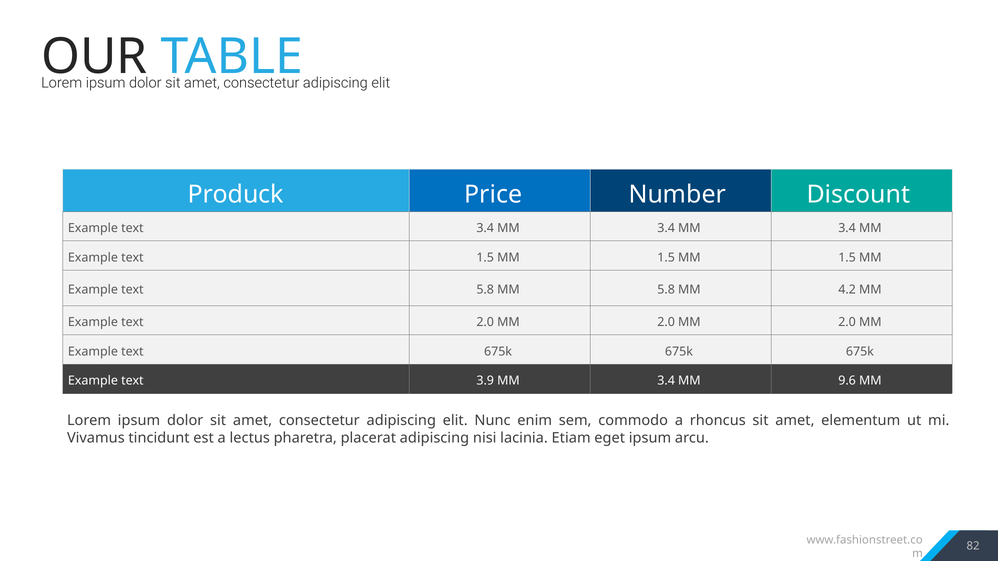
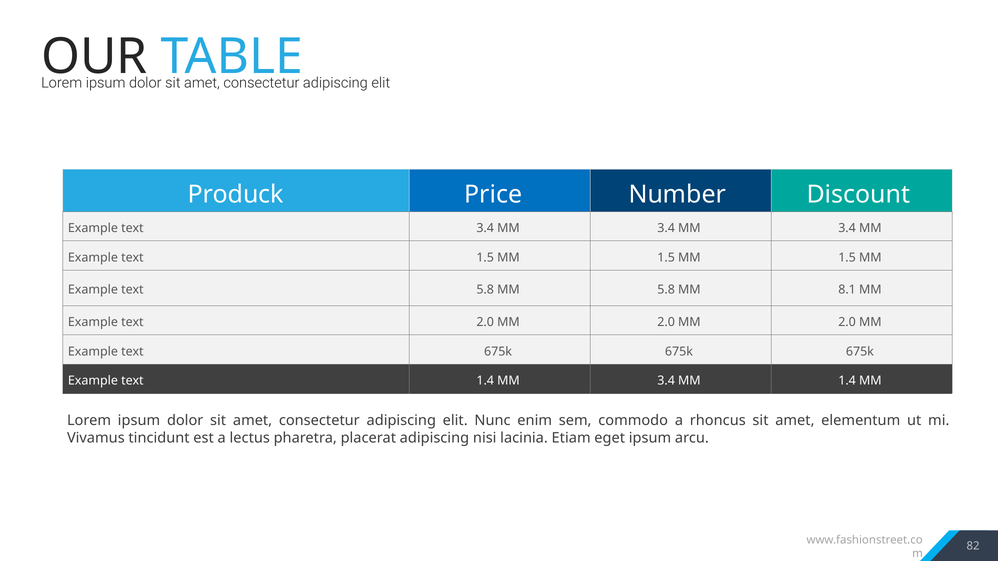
4.2: 4.2 -> 8.1 (847, 290)
text 3.9: 3.9 -> 1.4 (485, 381)
MM 9.6: 9.6 -> 1.4 (847, 381)
